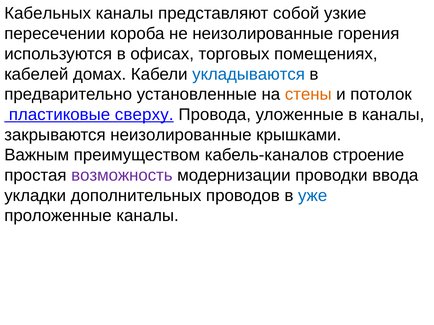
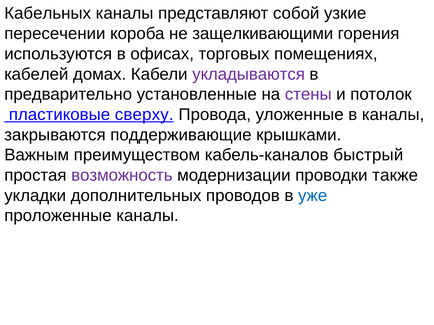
не неизолированные: неизолированные -> защелкивающими (263, 34)
укладываются colour: blue -> purple (249, 74)
стены colour: orange -> purple (308, 94)
закрываются неизолированные: неизолированные -> поддерживающие (181, 135)
строение: строение -> быстрый (368, 155)
ввода: ввода -> также (395, 176)
